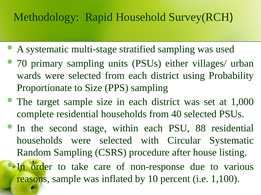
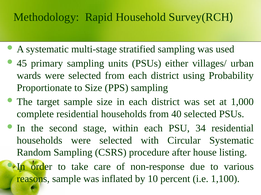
70: 70 -> 45 (22, 64)
88: 88 -> 34 (201, 129)
